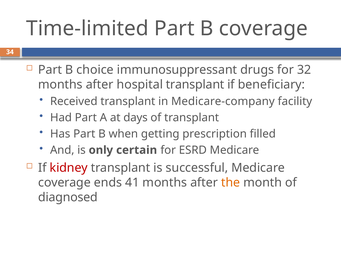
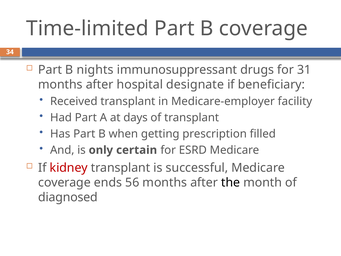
choice: choice -> nights (95, 70)
32: 32 -> 31 (304, 70)
hospital transplant: transplant -> designate (195, 84)
Medicare-company: Medicare-company -> Medicare-employer (223, 101)
41: 41 -> 56 (132, 182)
the colour: orange -> black (231, 182)
